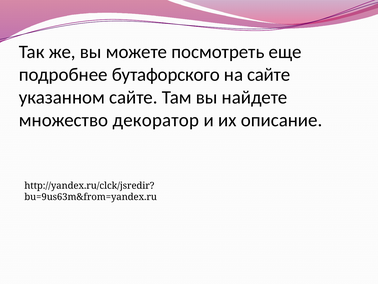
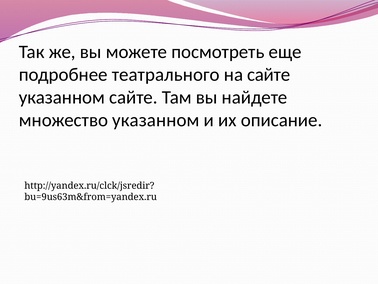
бутафорского: бутафорского -> театрального (166, 75)
множество декоратор: декоратор -> указанном (156, 120)
